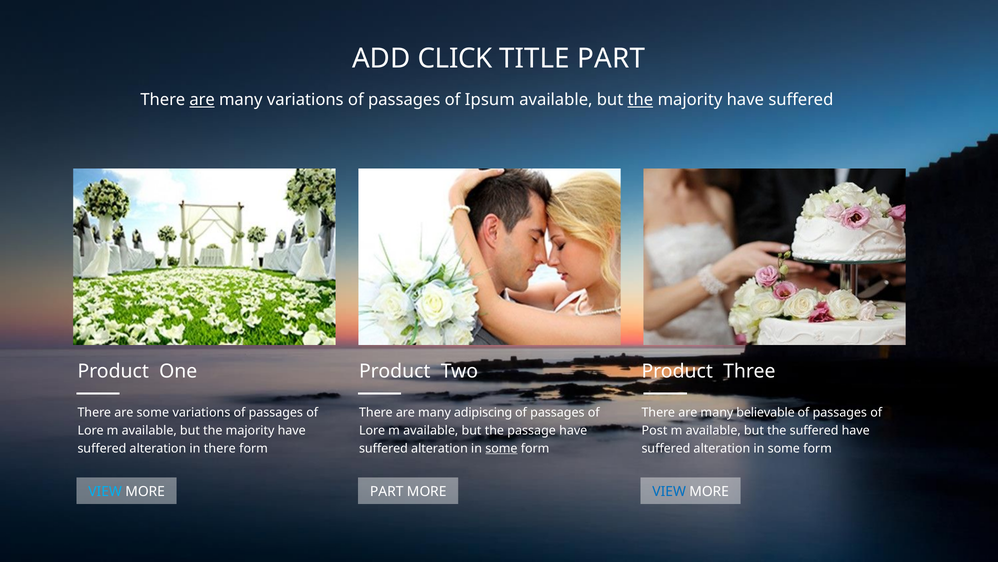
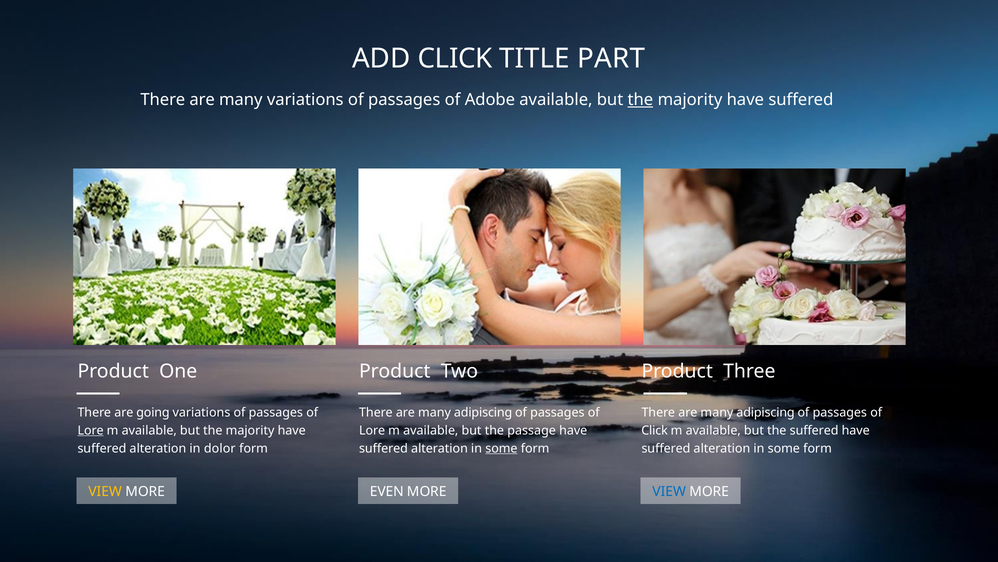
are underline: present -> none (202, 100)
Ipsum: Ipsum -> Adobe (490, 100)
are some: some -> going (153, 412)
believable: believable -> adipiscing (766, 412)
Lore underline: none -> present (91, 430)
Post: Post -> Click (655, 430)
in there: there -> dolor (220, 448)
VIEW colour: light blue -> yellow (105, 491)
PART: PART -> EVEN (387, 491)
